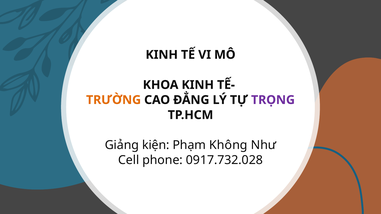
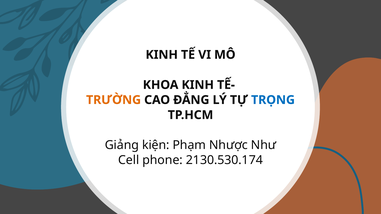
TRỌNG colour: purple -> blue (273, 100)
Không: Không -> Nhược (228, 145)
0917.732.028: 0917.732.028 -> 2130.530.174 (224, 160)
